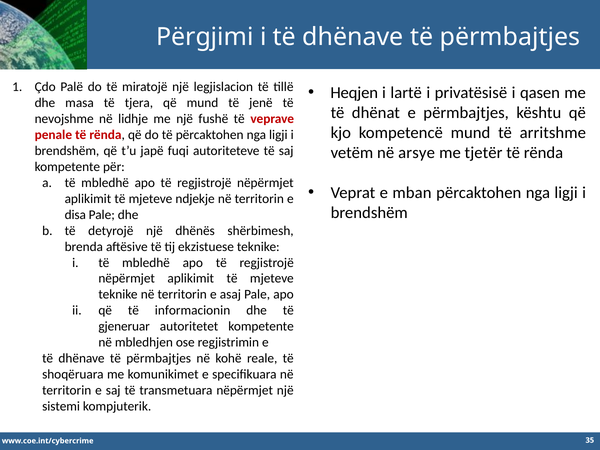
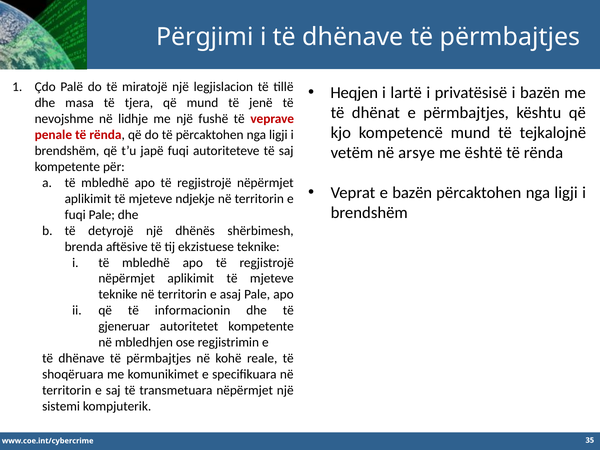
i qasen: qasen -> bazën (540, 93)
arritshme: arritshme -> tejkalojnë (553, 133)
tjetër: tjetër -> është (484, 153)
e mban: mban -> bazën (412, 193)
disa: disa -> fuqi (75, 215)
